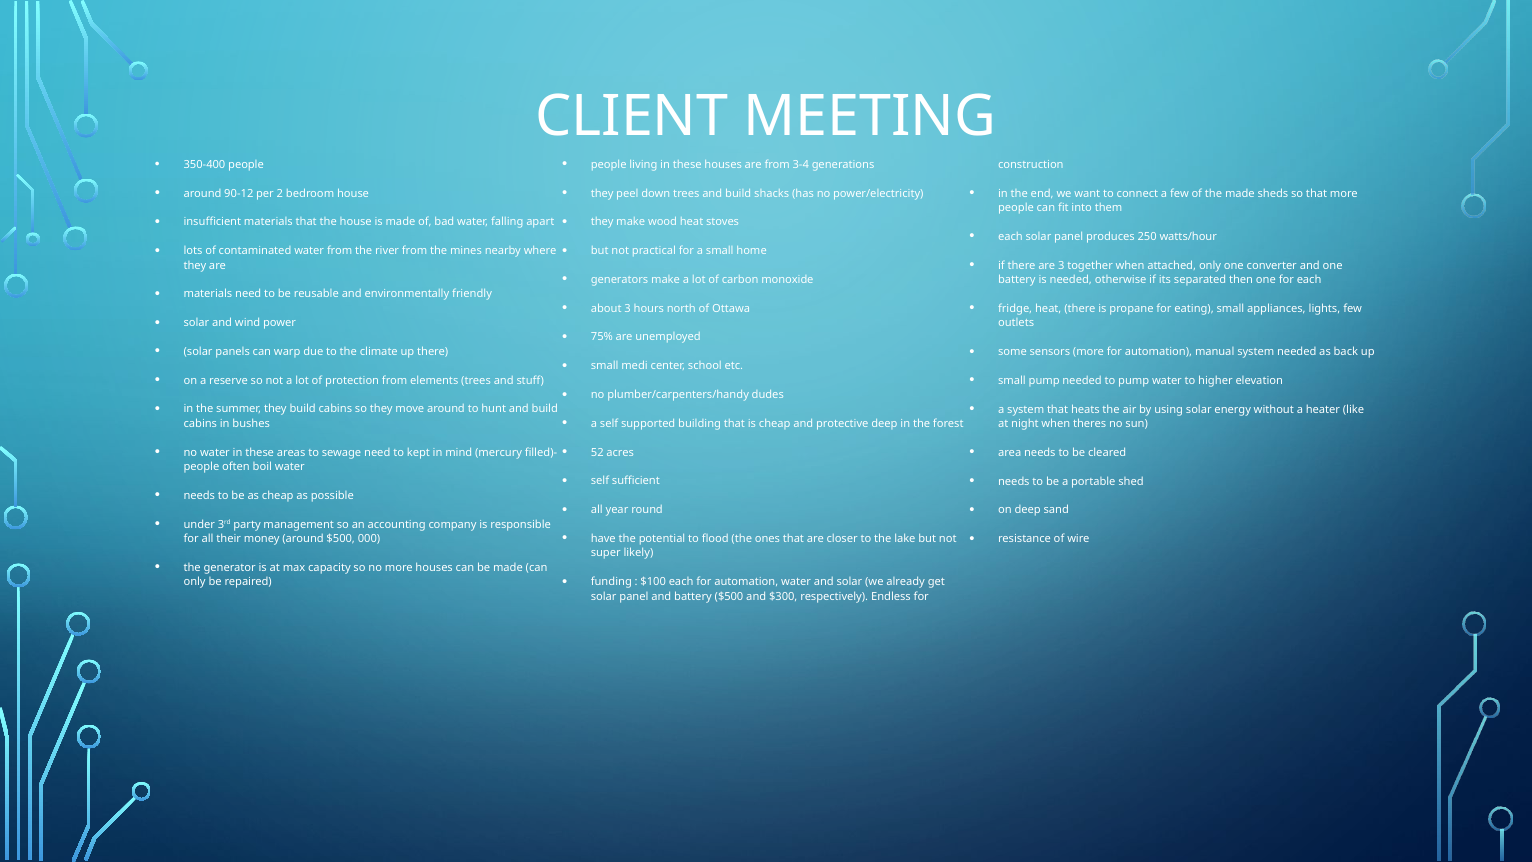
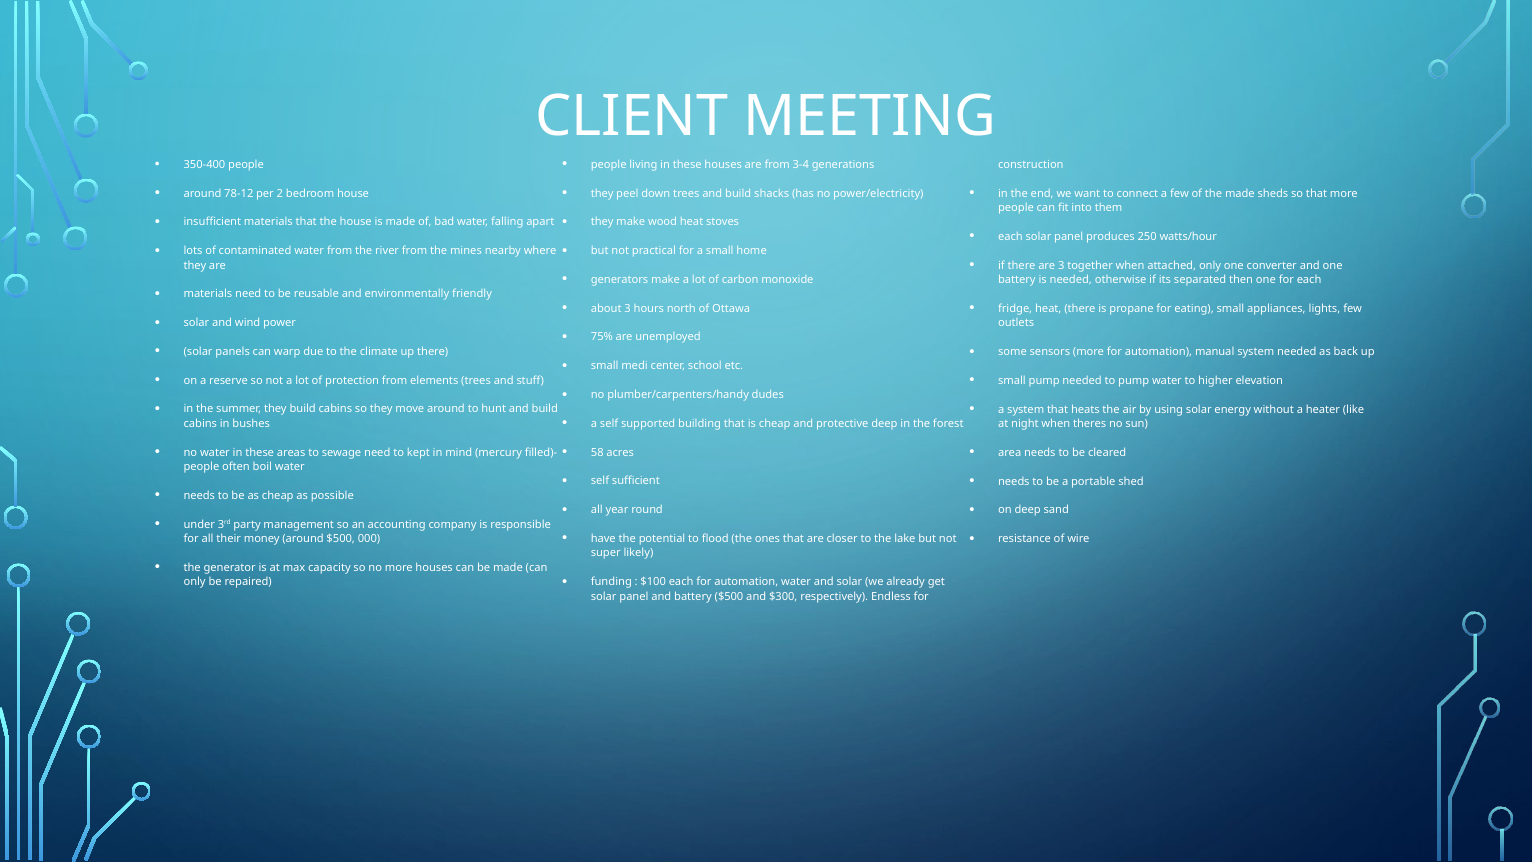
90-12: 90-12 -> 78-12 (239, 193)
52: 52 -> 58 (597, 452)
